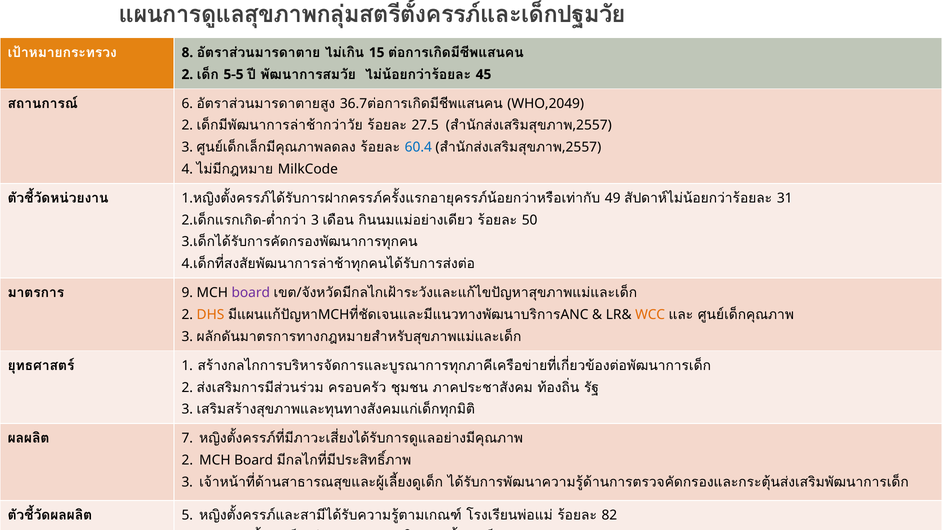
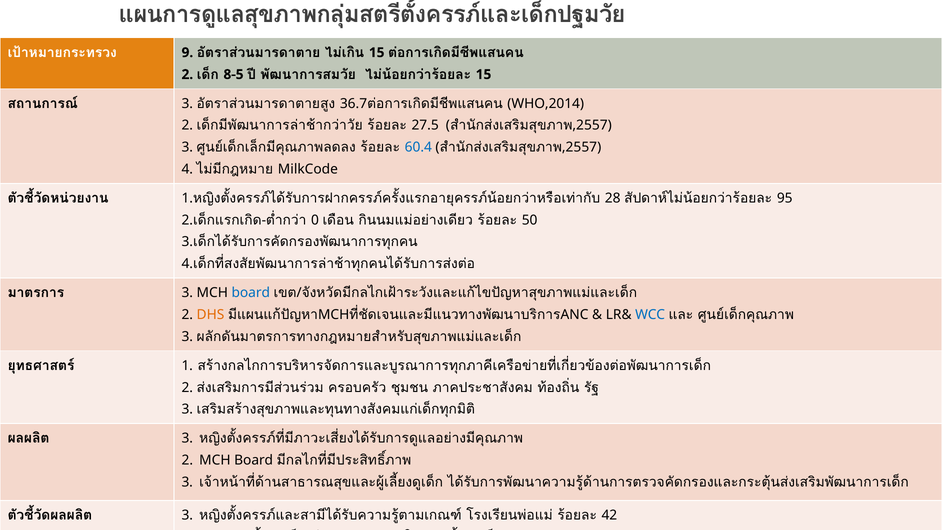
8: 8 -> 9 (187, 53)
5-5: 5-5 -> 8-5 (234, 74)
45: 45 -> 15 (484, 74)
6: 6 -> 3 (187, 103)
WHO,2049: WHO,2049 -> WHO,2014 (546, 103)
49: 49 -> 28 (613, 198)
31: 31 -> 95 (785, 198)
3: 3 -> 0 (315, 220)
9: 9 -> 3 (187, 293)
board colour: purple -> blue (251, 293)
WCC colour: orange -> blue (650, 315)
7: 7 -> 3 (187, 438)
5: 5 -> 3 (187, 515)
82: 82 -> 42 (609, 515)
